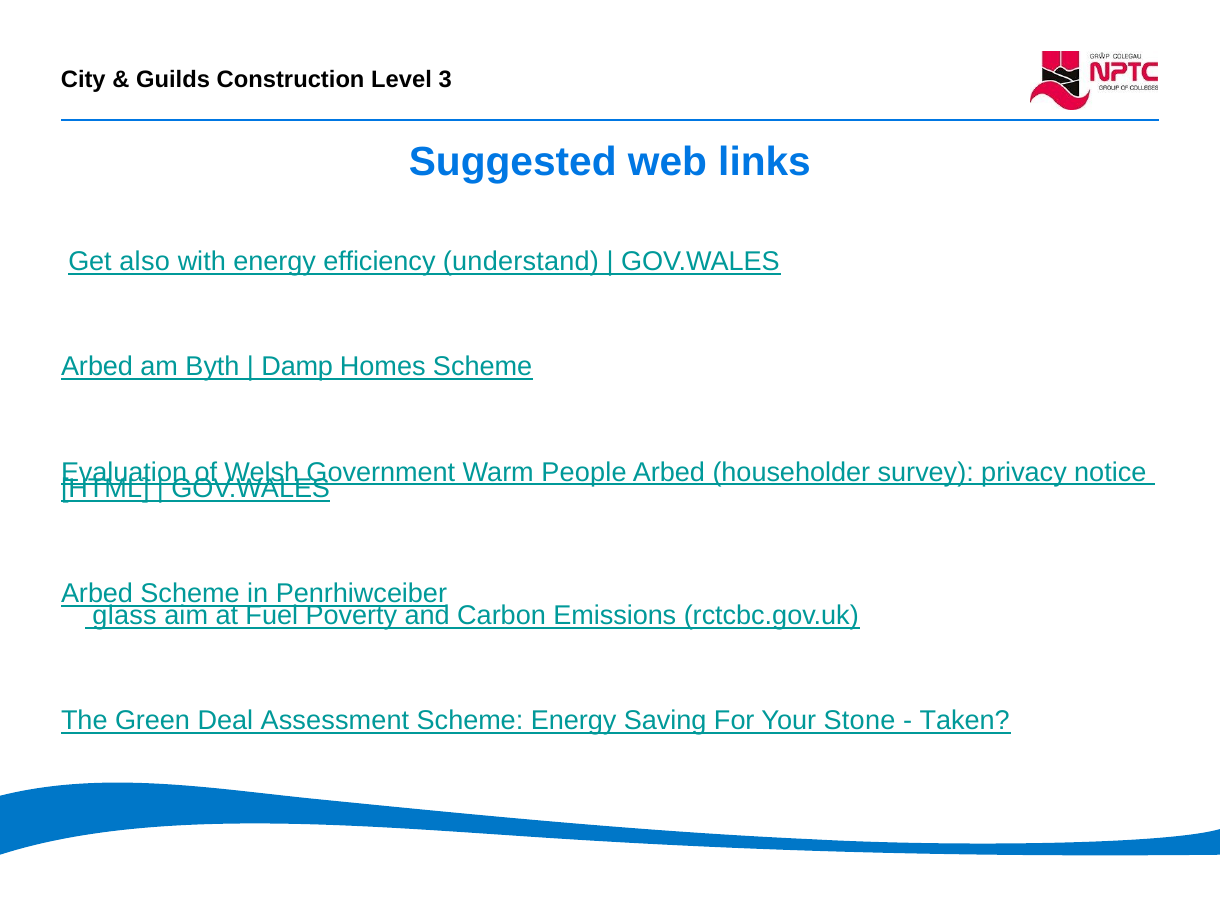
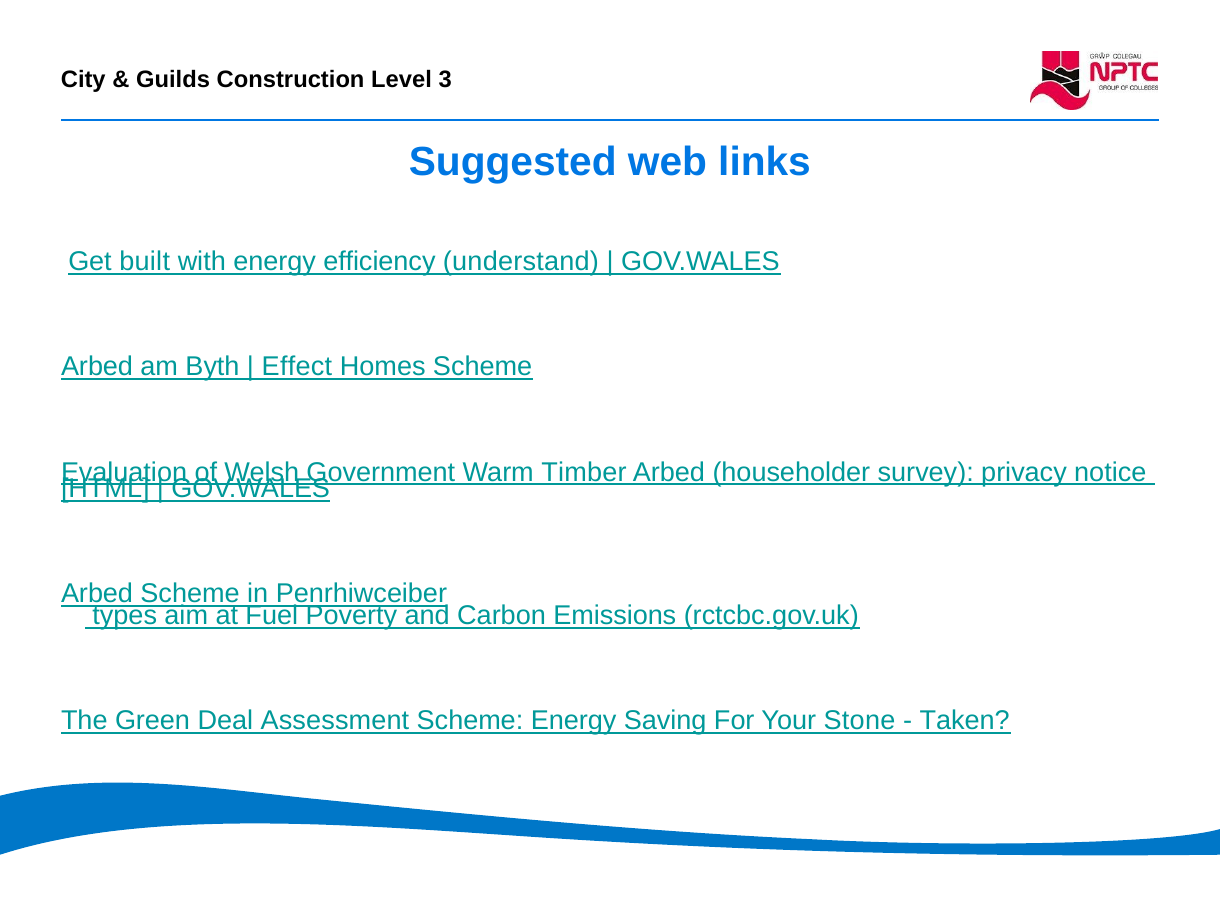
also: also -> built (145, 262)
Damp: Damp -> Effect (297, 367)
People: People -> Timber (584, 472)
glass: glass -> types (125, 616)
